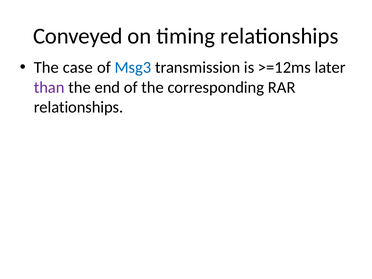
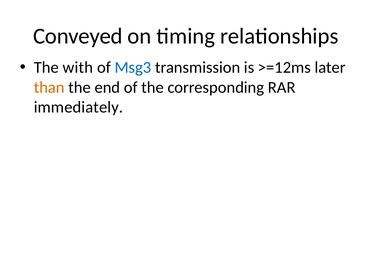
case: case -> with (78, 67)
than colour: purple -> orange (49, 87)
relationships: relationships -> immediately (78, 107)
